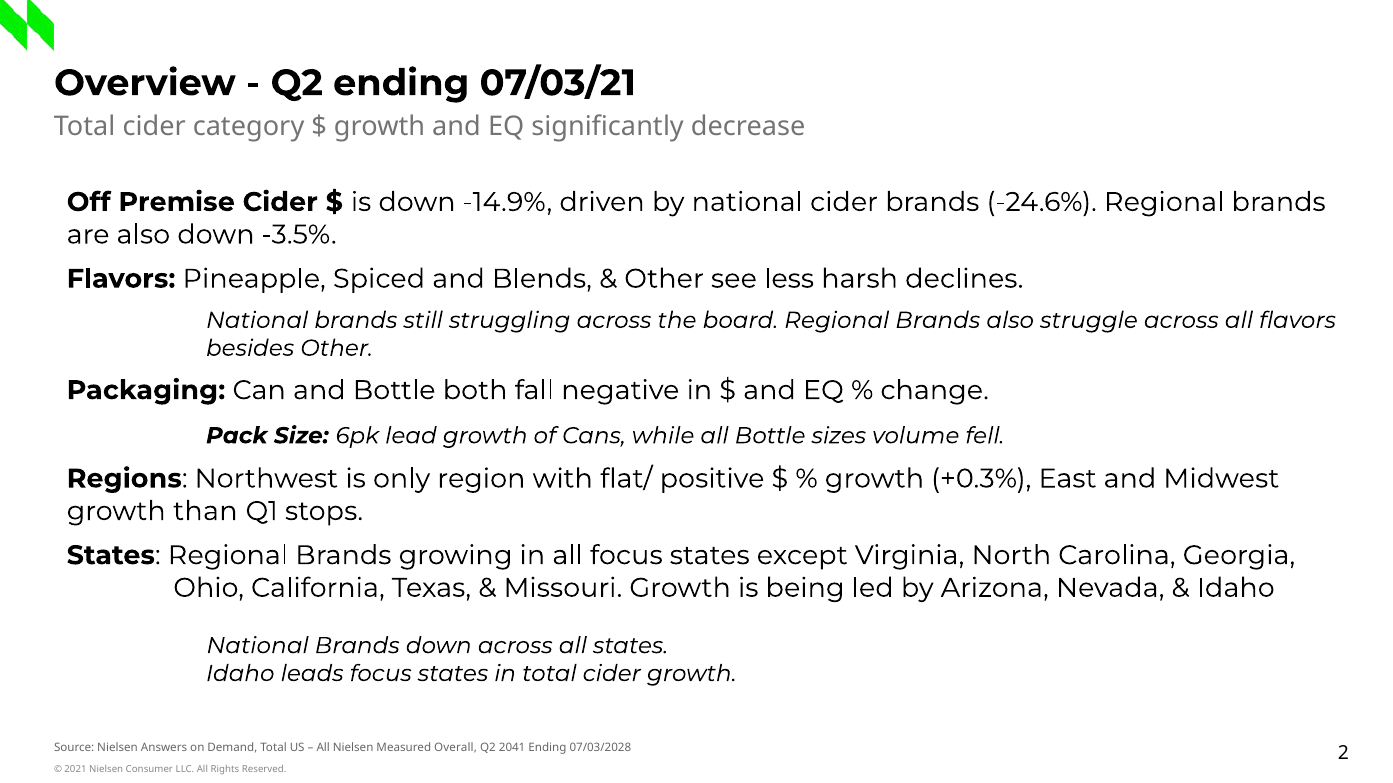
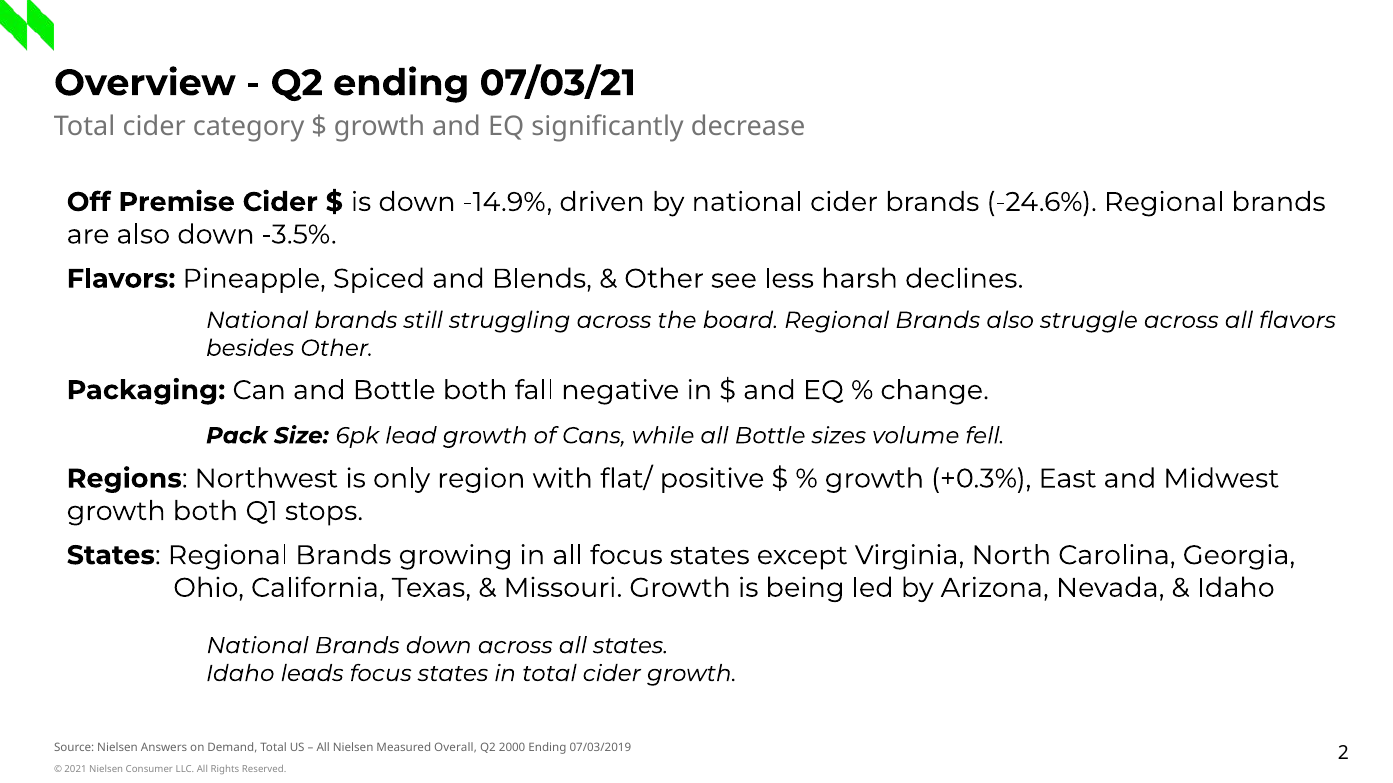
growth than: than -> both (205, 512)
2041: 2041 -> 2000 (512, 748)
07/03/2028: 07/03/2028 -> 07/03/2019 (600, 748)
